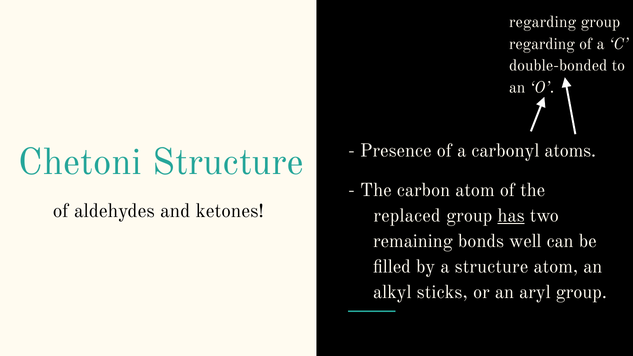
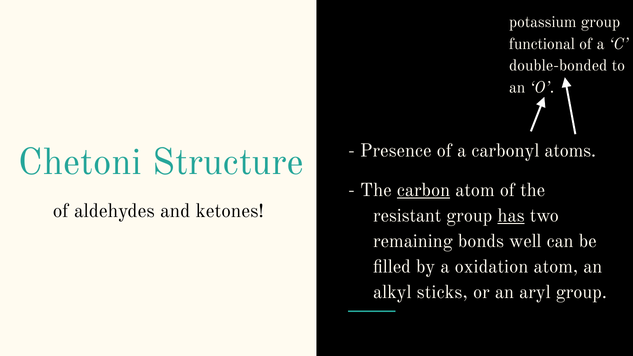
regarding: regarding -> potassium (543, 22)
regarding: regarding -> functional (542, 44)
carbon underline: none -> present (424, 190)
replaced: replaced -> resistant (407, 216)
a structure: structure -> oxidation (492, 267)
